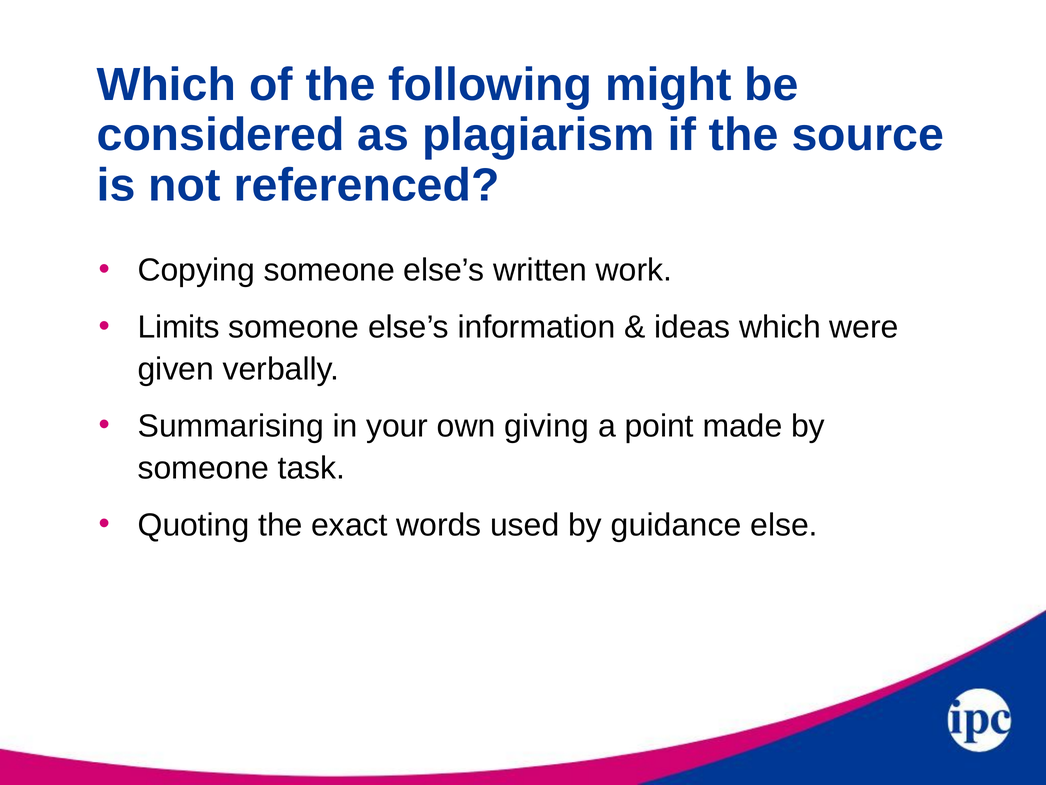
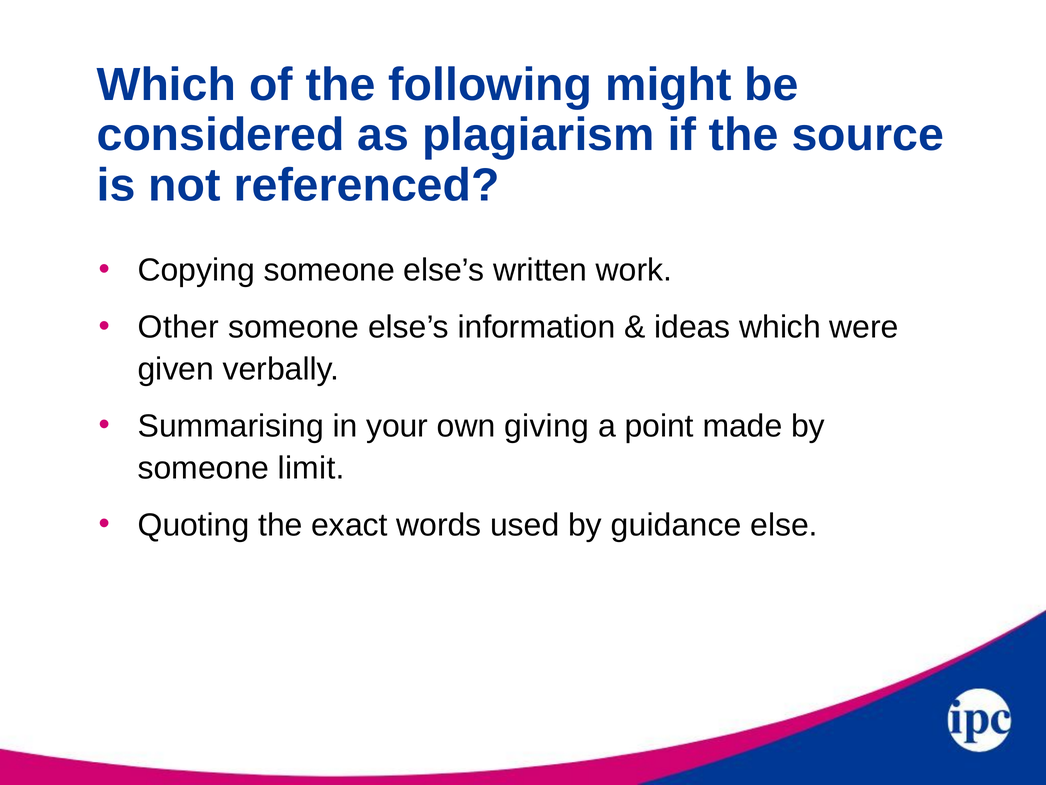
Limits: Limits -> Other (178, 327)
task: task -> limit (311, 468)
